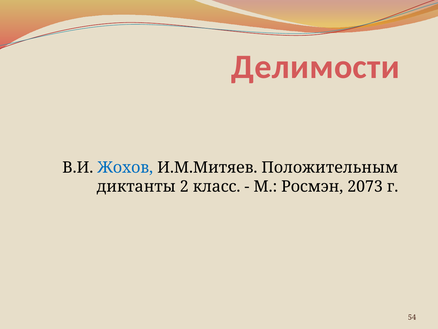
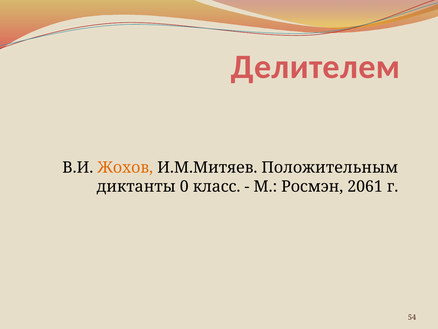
Делимости: Делимости -> Делителем (315, 67)
Жохов colour: blue -> orange (125, 167)
2: 2 -> 0 (184, 186)
2073: 2073 -> 2061 (365, 186)
